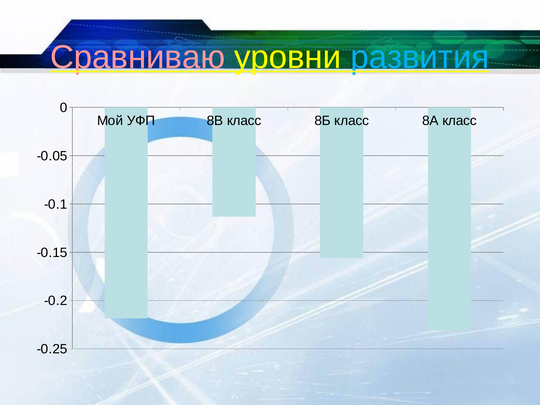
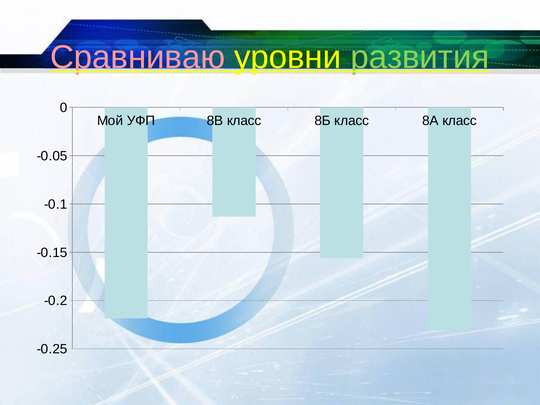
развития colour: light blue -> light green (420, 57)
